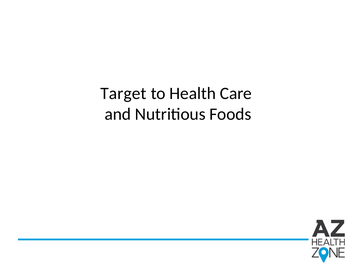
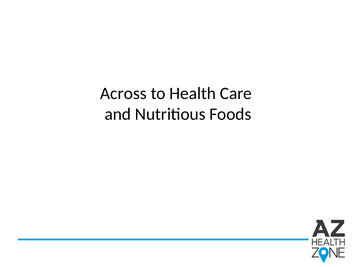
Target: Target -> Across (123, 93)
